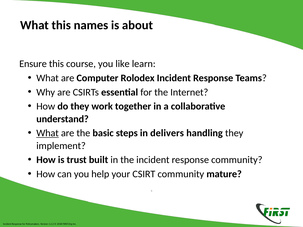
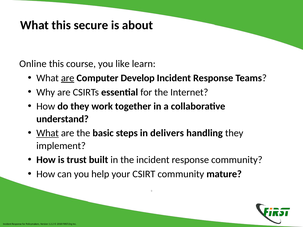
names: names -> secure (91, 25)
Ensure: Ensure -> Online (33, 64)
are underline: none -> present (68, 78)
Rolodex: Rolodex -> Develop (138, 78)
